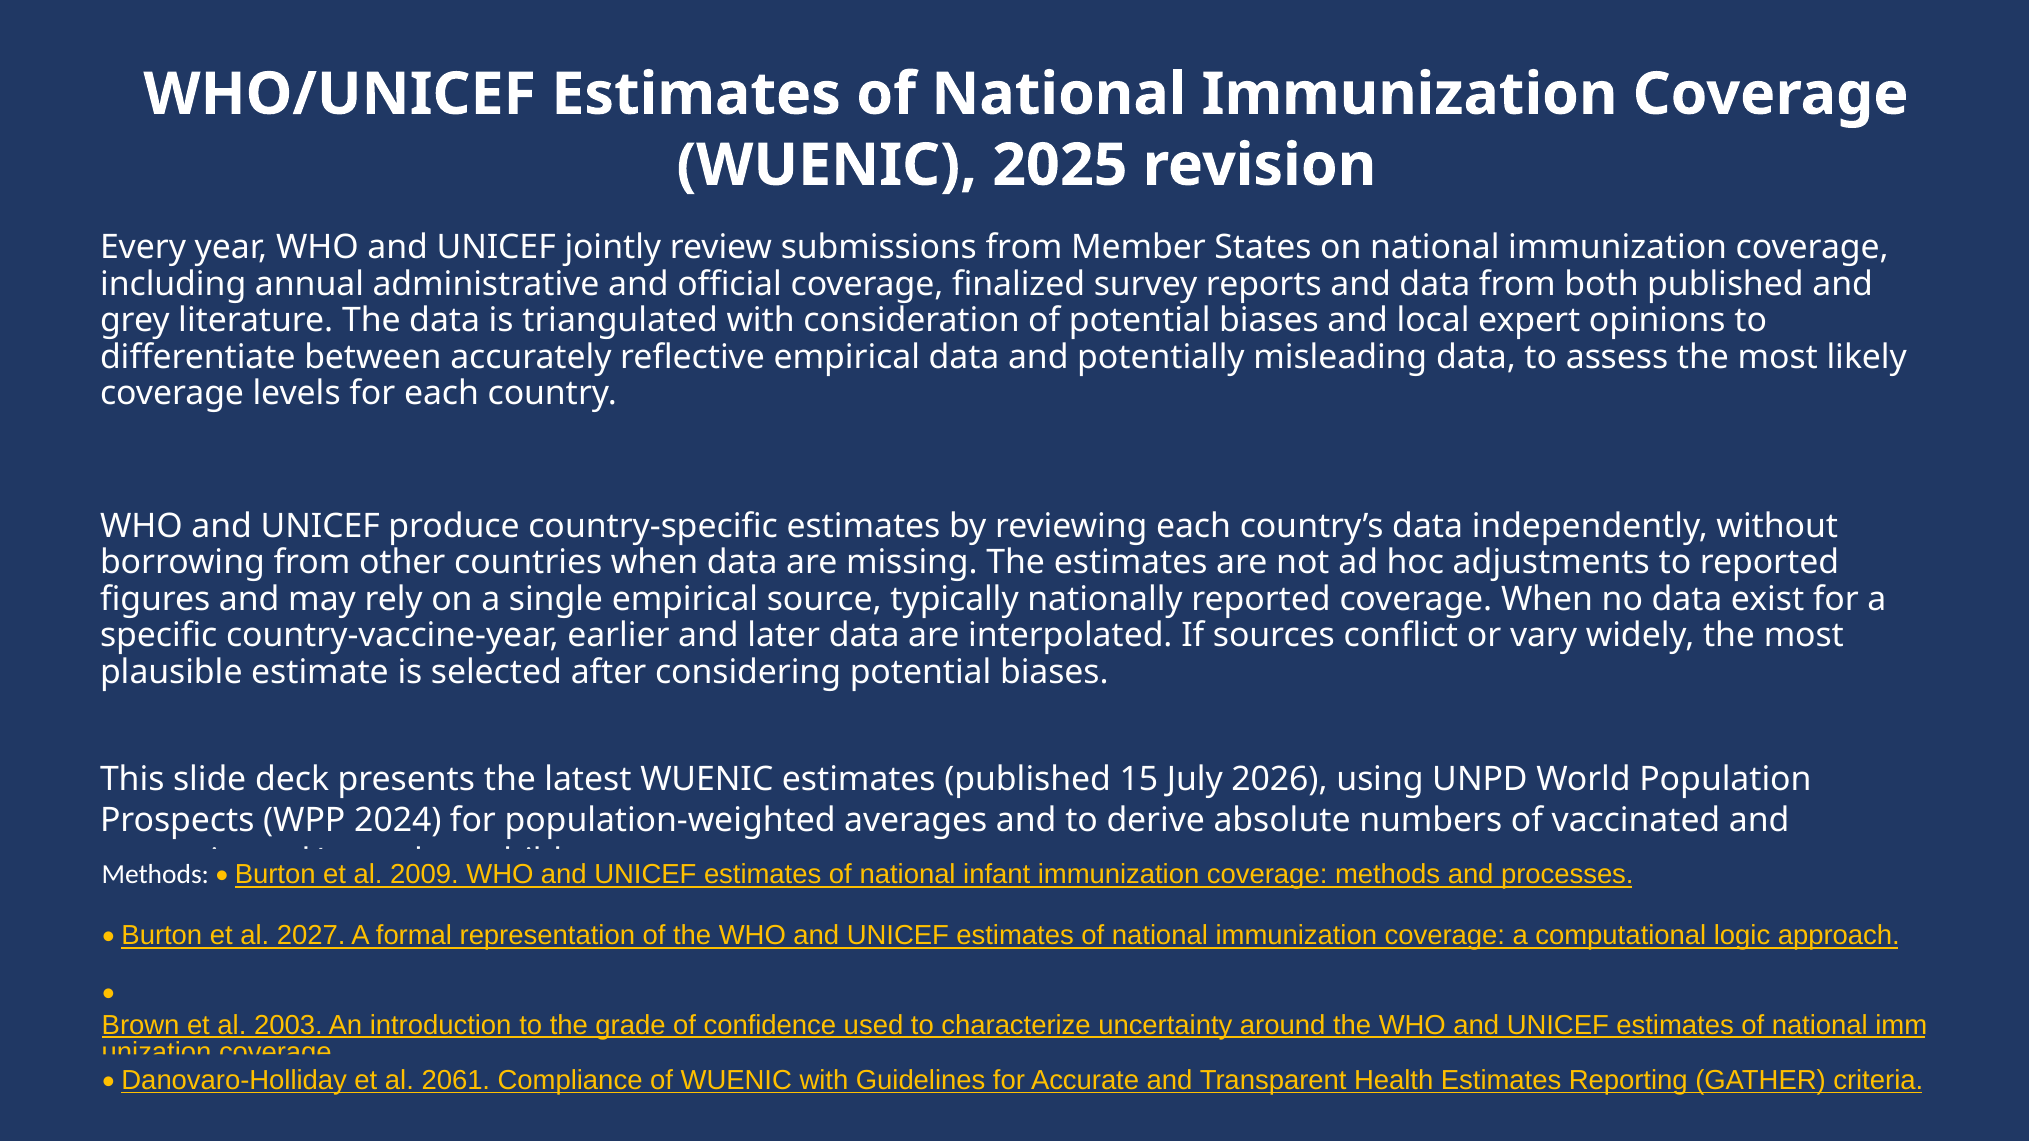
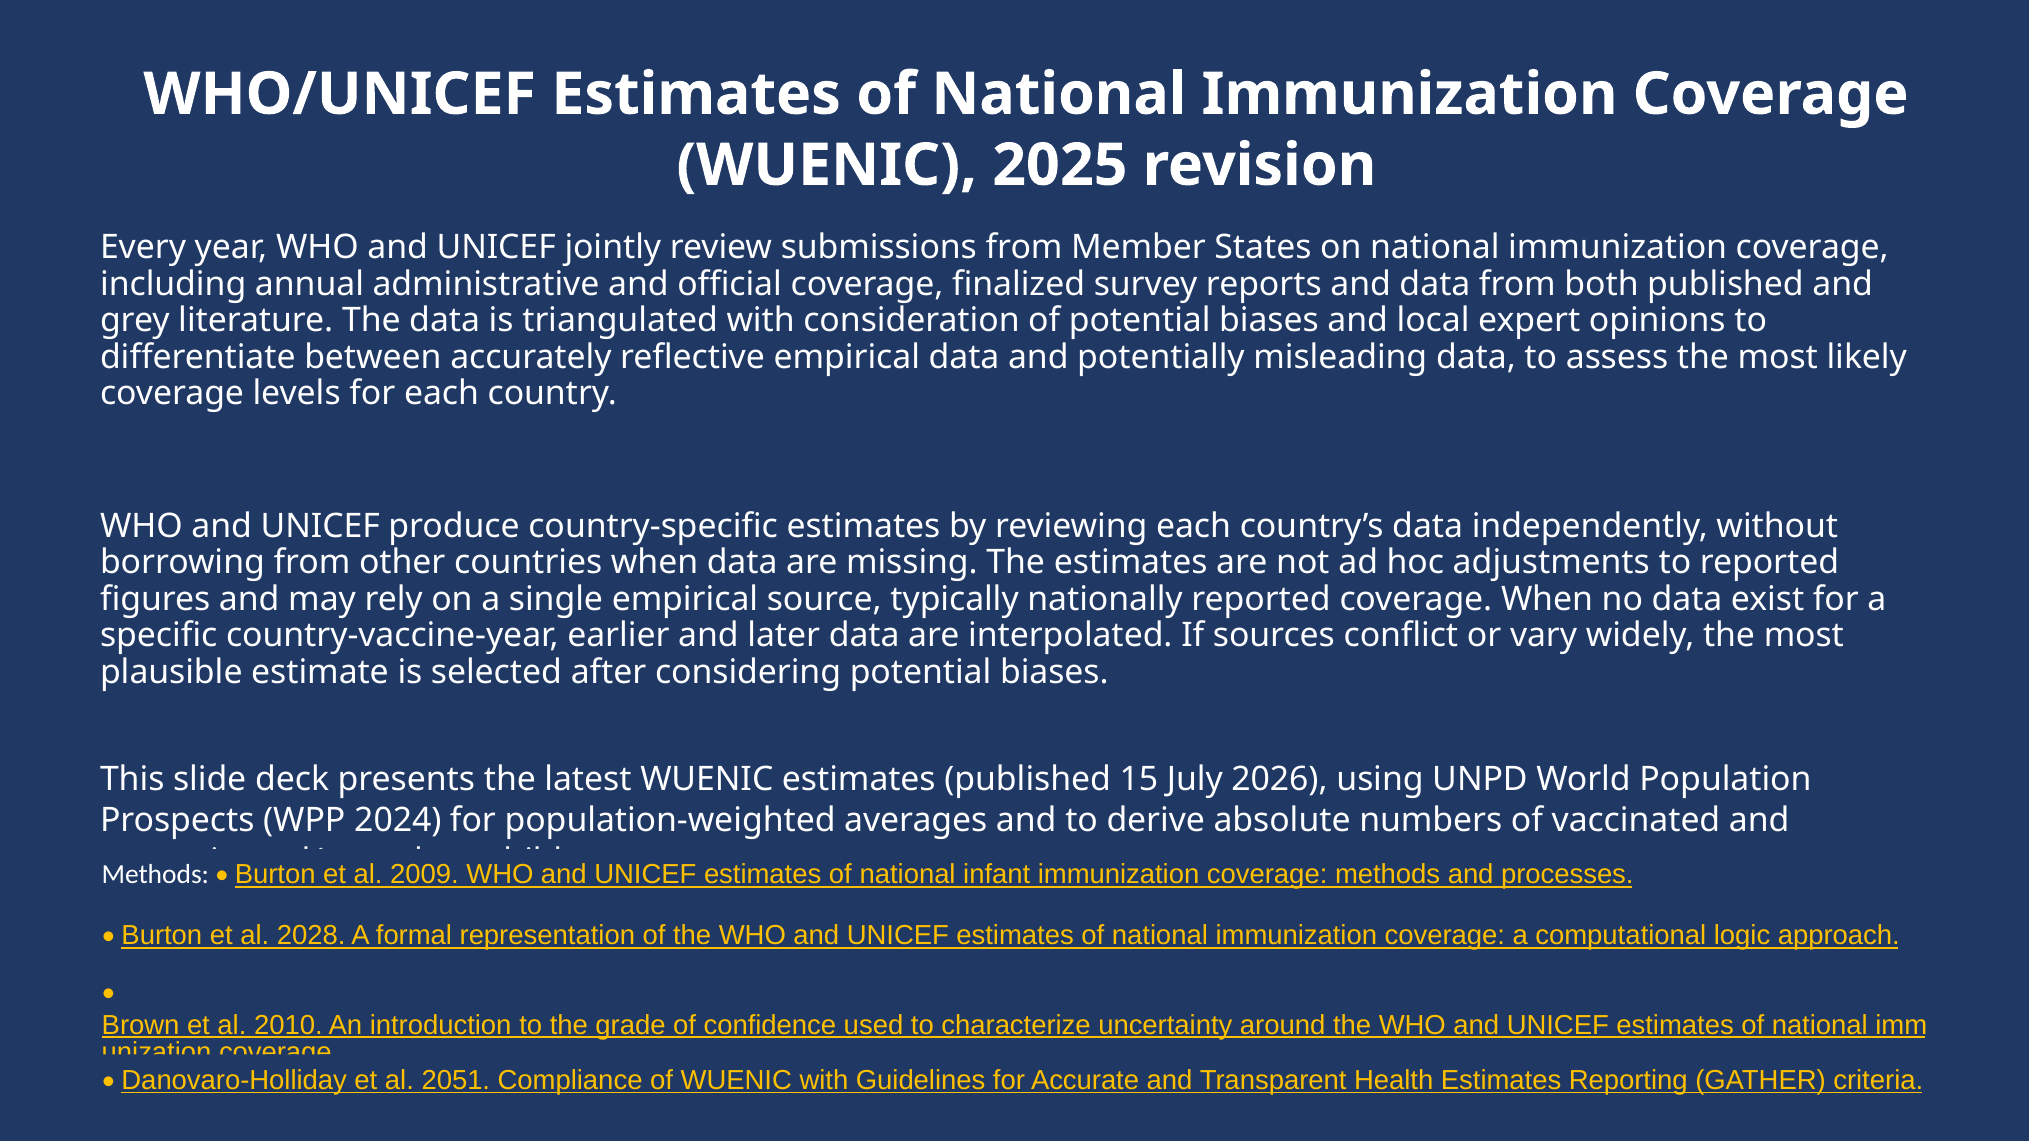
2027: 2027 -> 2028 (311, 936)
2003: 2003 -> 2010 (288, 1025)
2061: 2061 -> 2051 (456, 1080)
